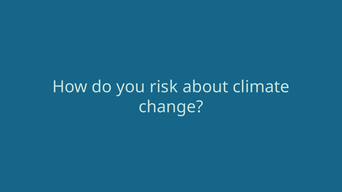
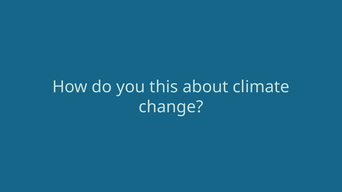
risk: risk -> this (164, 87)
